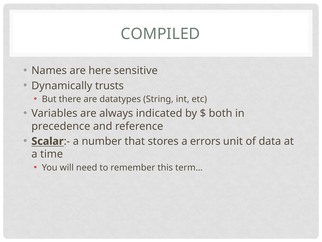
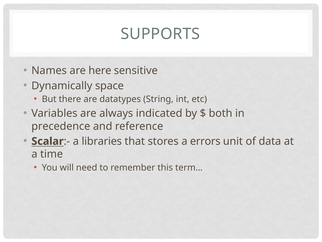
COMPILED: COMPILED -> SUPPORTS (160, 34)
trusts: trusts -> space (109, 86)
number: number -> libraries (102, 141)
